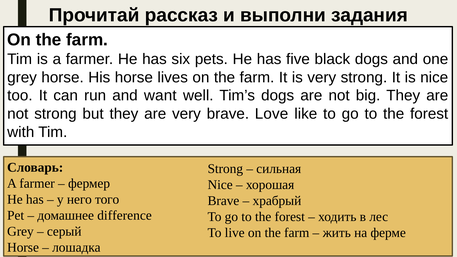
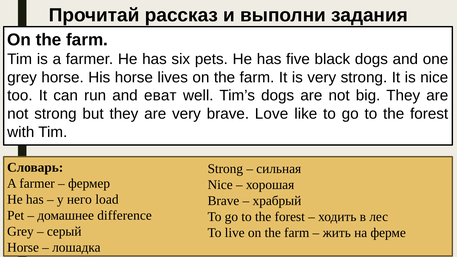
want: want -> еват (160, 96)
того: того -> load (107, 199)
